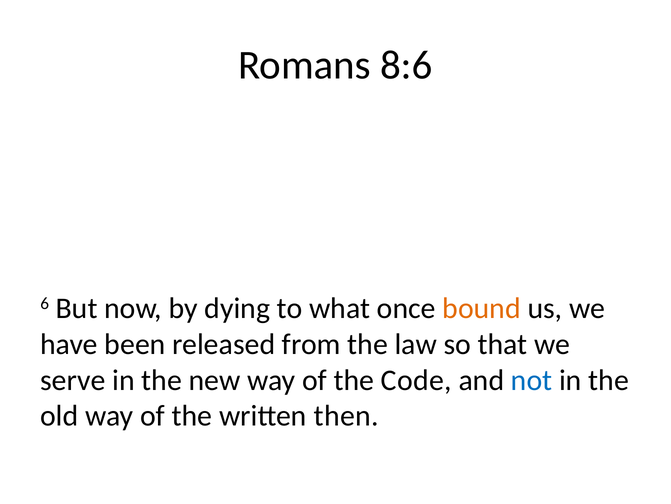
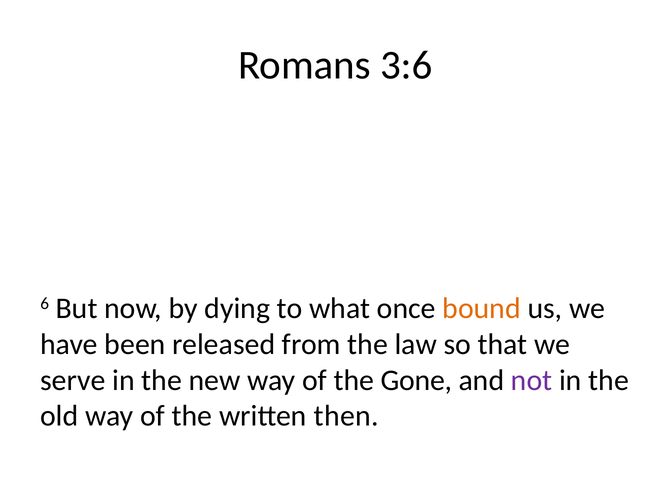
8:6: 8:6 -> 3:6 (406, 65)
Code: Code -> Gone (417, 380)
not colour: blue -> purple (532, 380)
